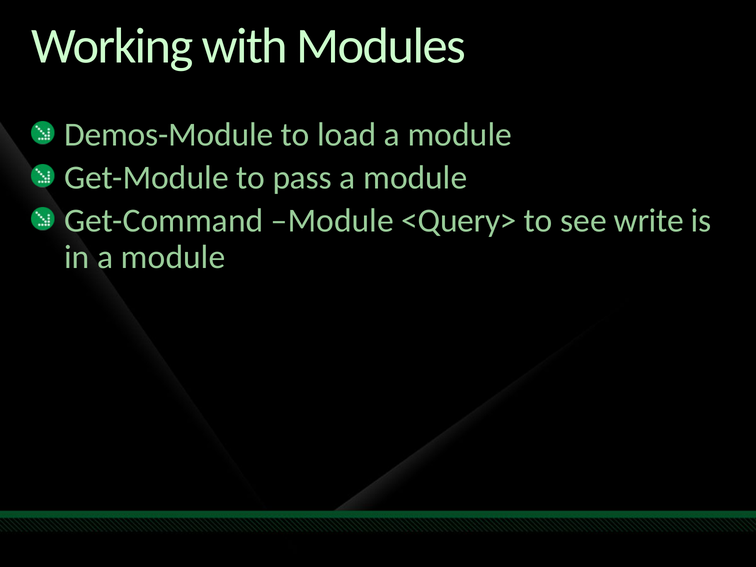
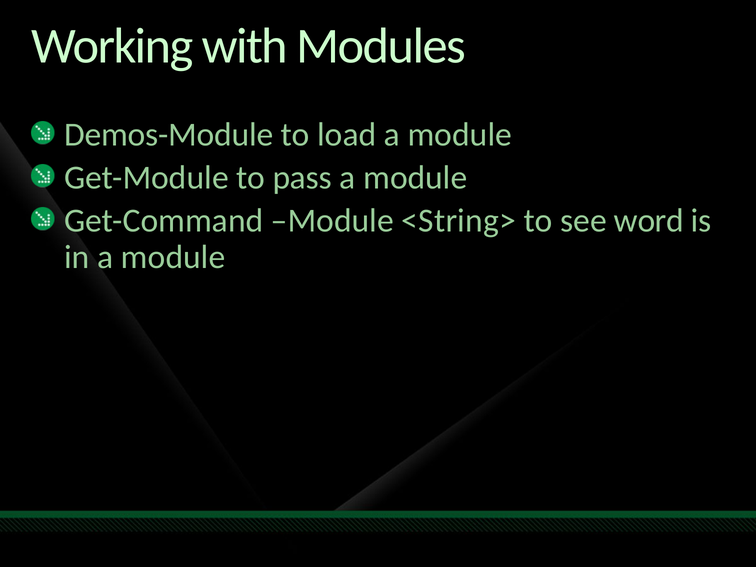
<Query>: <Query> -> <String> (459, 221)
write: write -> word (649, 221)
